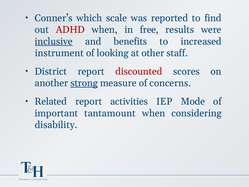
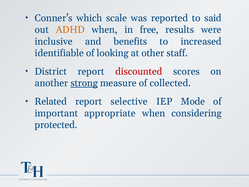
find: find -> said (213, 18)
ADHD colour: red -> orange (70, 30)
inclusive underline: present -> none (54, 41)
instrument: instrument -> identifiable (59, 53)
concerns: concerns -> collected (170, 83)
activities: activities -> selective (129, 101)
tantamount: tantamount -> appropriate (110, 113)
disability: disability -> protected (56, 125)
